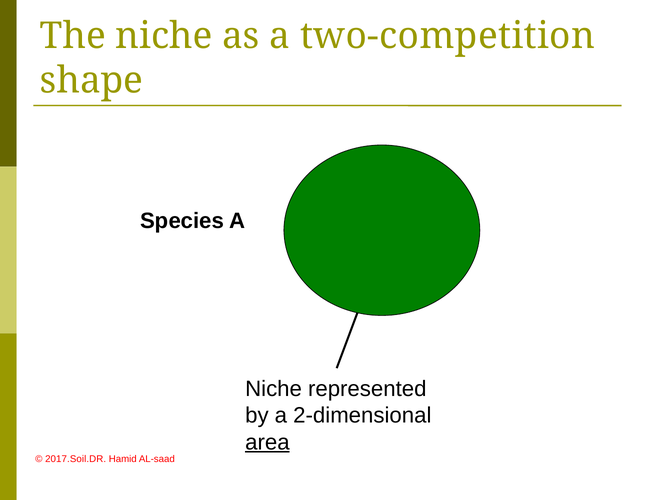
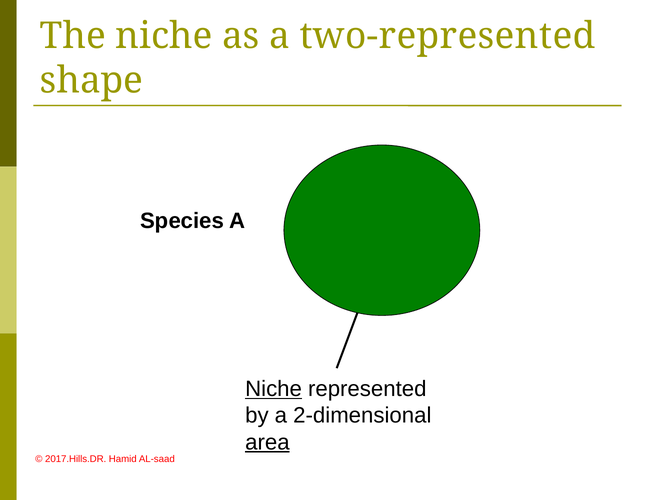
two-competition: two-competition -> two-represented (448, 36)
Niche underline: none -> present (274, 388)
2017.Soil.DR: 2017.Soil.DR -> 2017.Hills.DR (76, 459)
